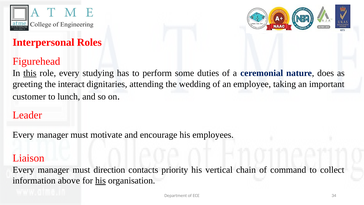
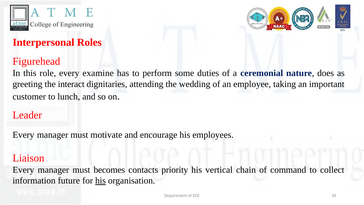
this underline: present -> none (30, 73)
studying: studying -> examine (98, 73)
direction: direction -> becomes (109, 170)
above: above -> future (69, 180)
